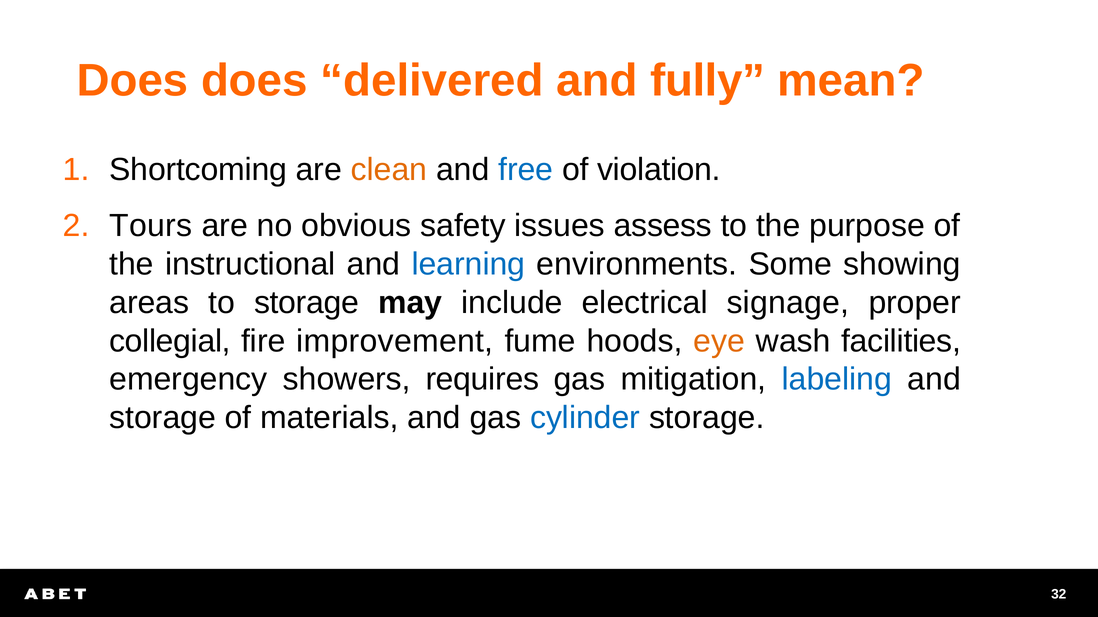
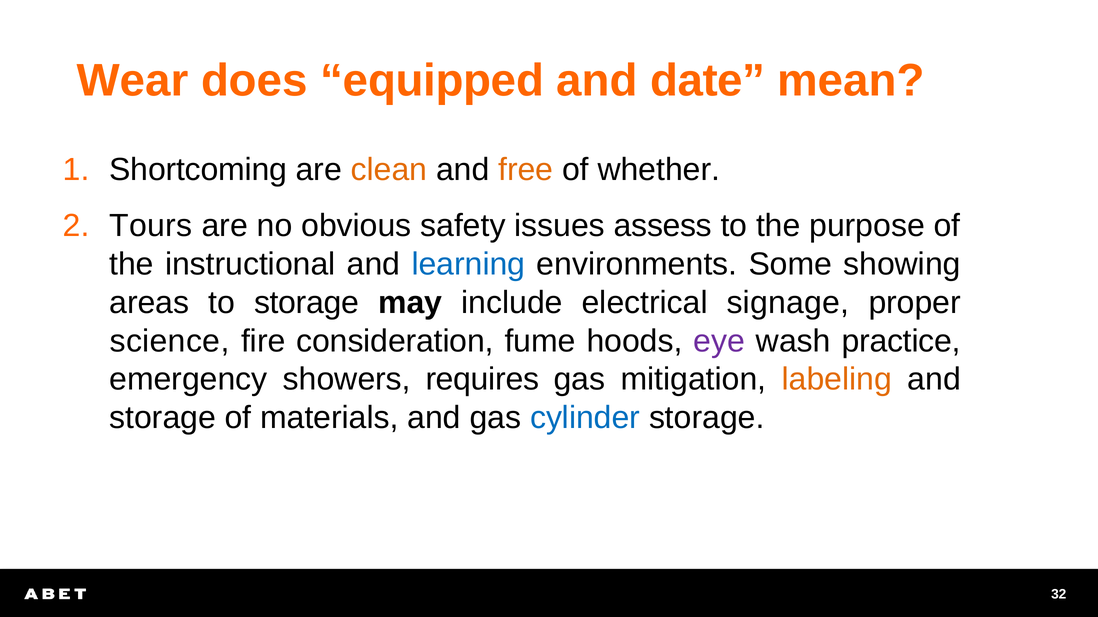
Does: Does -> Wear (133, 81)
delivered: delivered -> equipped (432, 81)
fully: fully -> date (708, 81)
free colour: blue -> orange (526, 170)
violation: violation -> whether (659, 170)
collegial: collegial -> science (170, 341)
improvement: improvement -> consideration (395, 341)
eye colour: orange -> purple (719, 341)
facilities: facilities -> practice (901, 341)
labeling colour: blue -> orange (837, 380)
